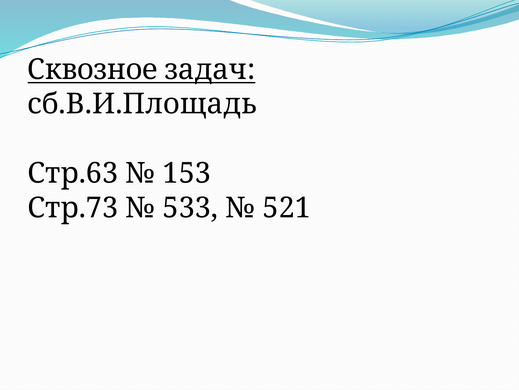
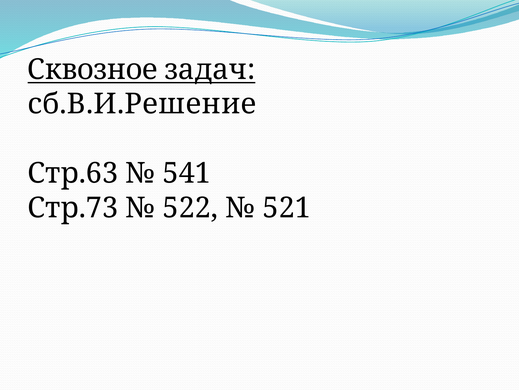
сб.В.И.Площадь: сб.В.И.Площадь -> сб.В.И.Решение (142, 104)
153: 153 -> 541 (187, 173)
533: 533 -> 522 (190, 208)
